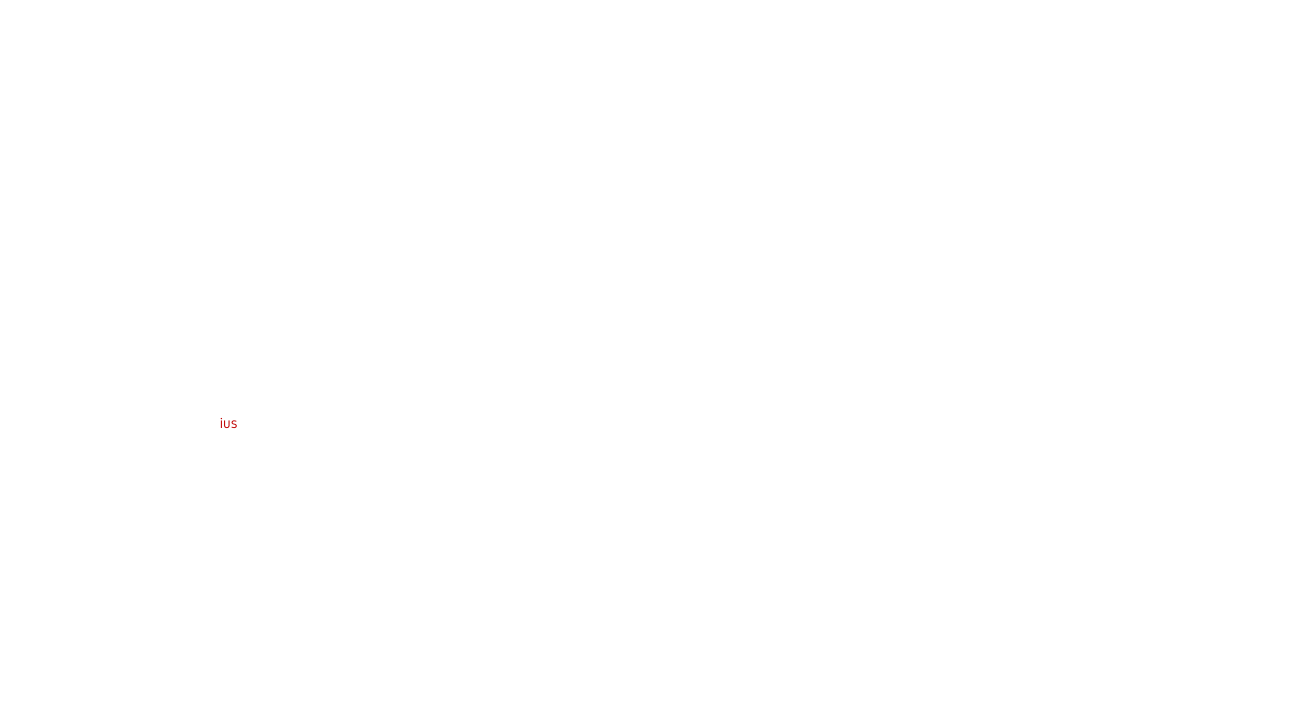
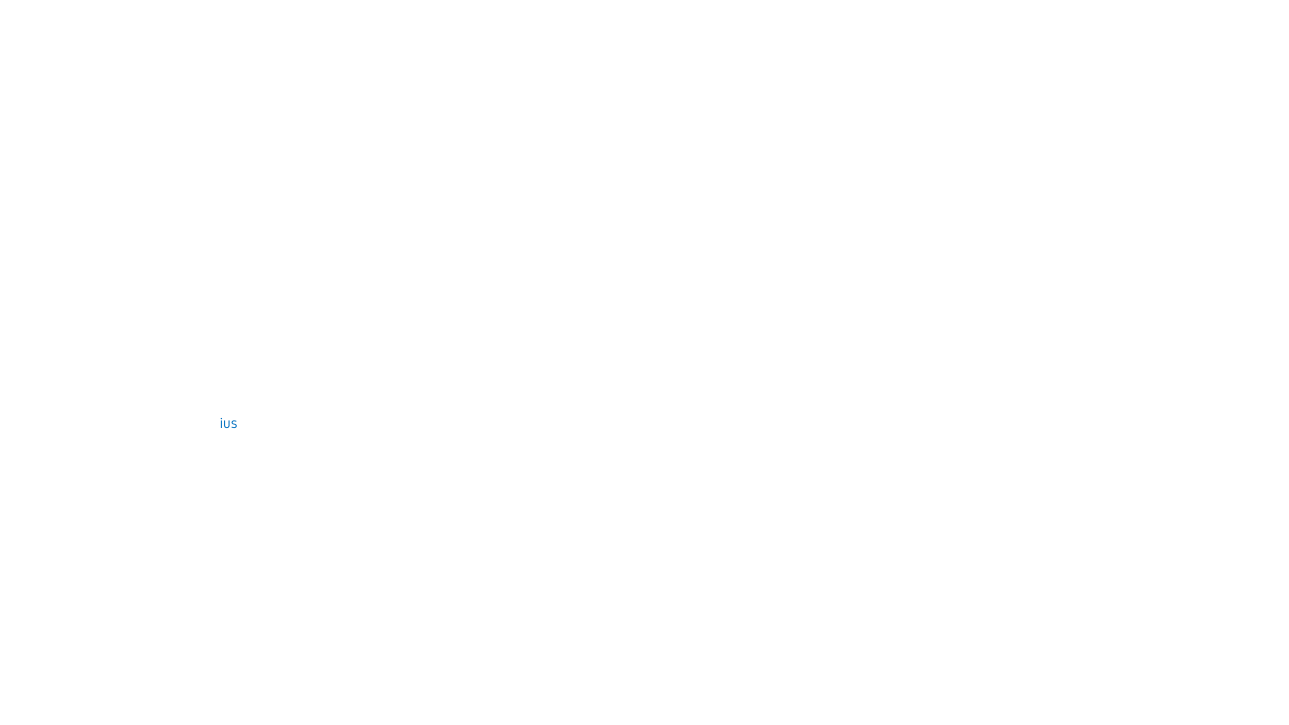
ius colour: red -> blue (229, 424)
